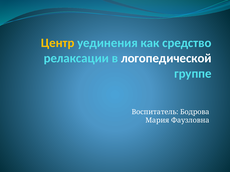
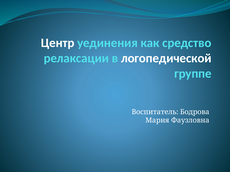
Центр colour: yellow -> white (58, 43)
